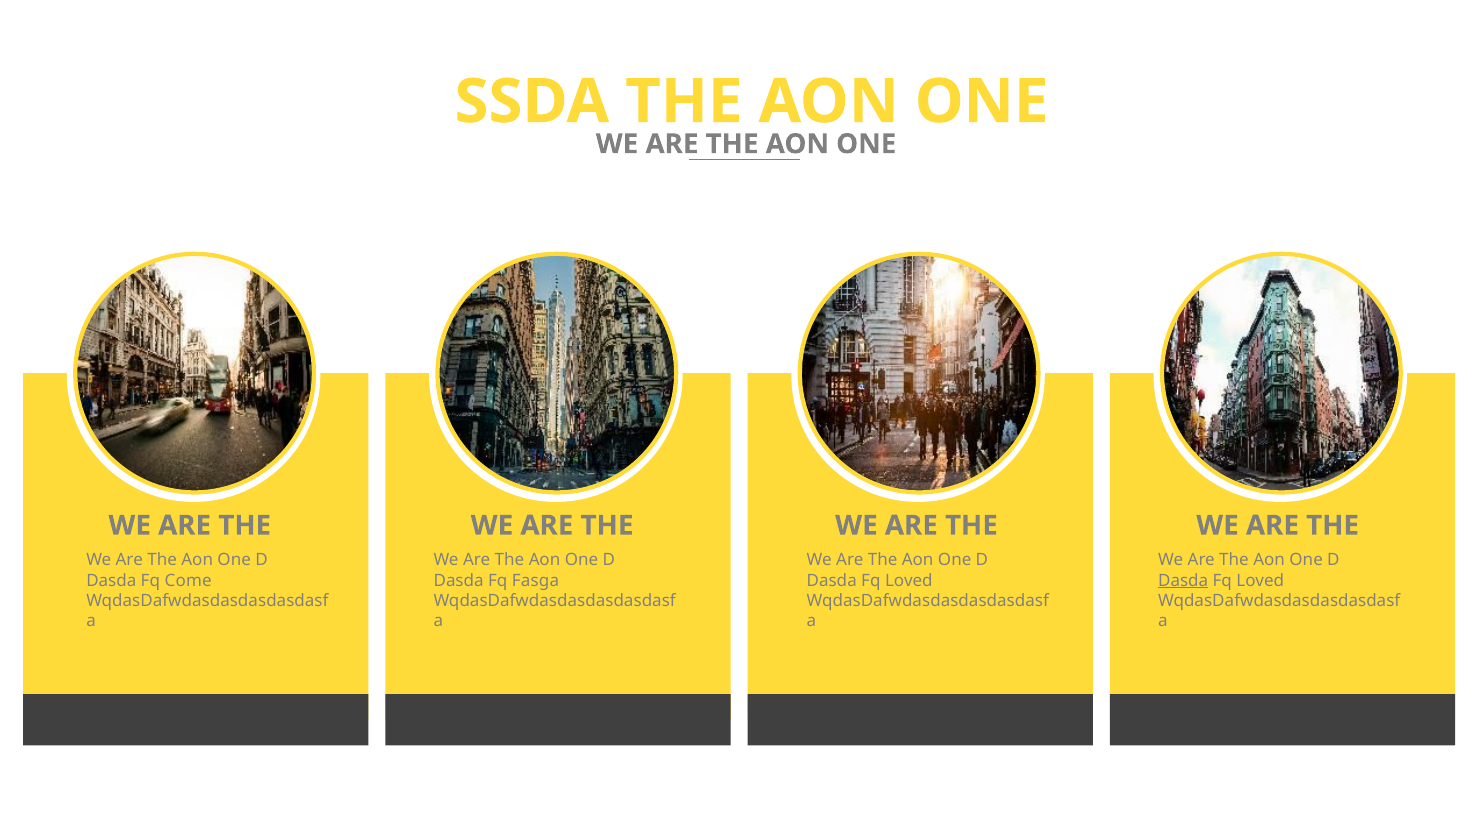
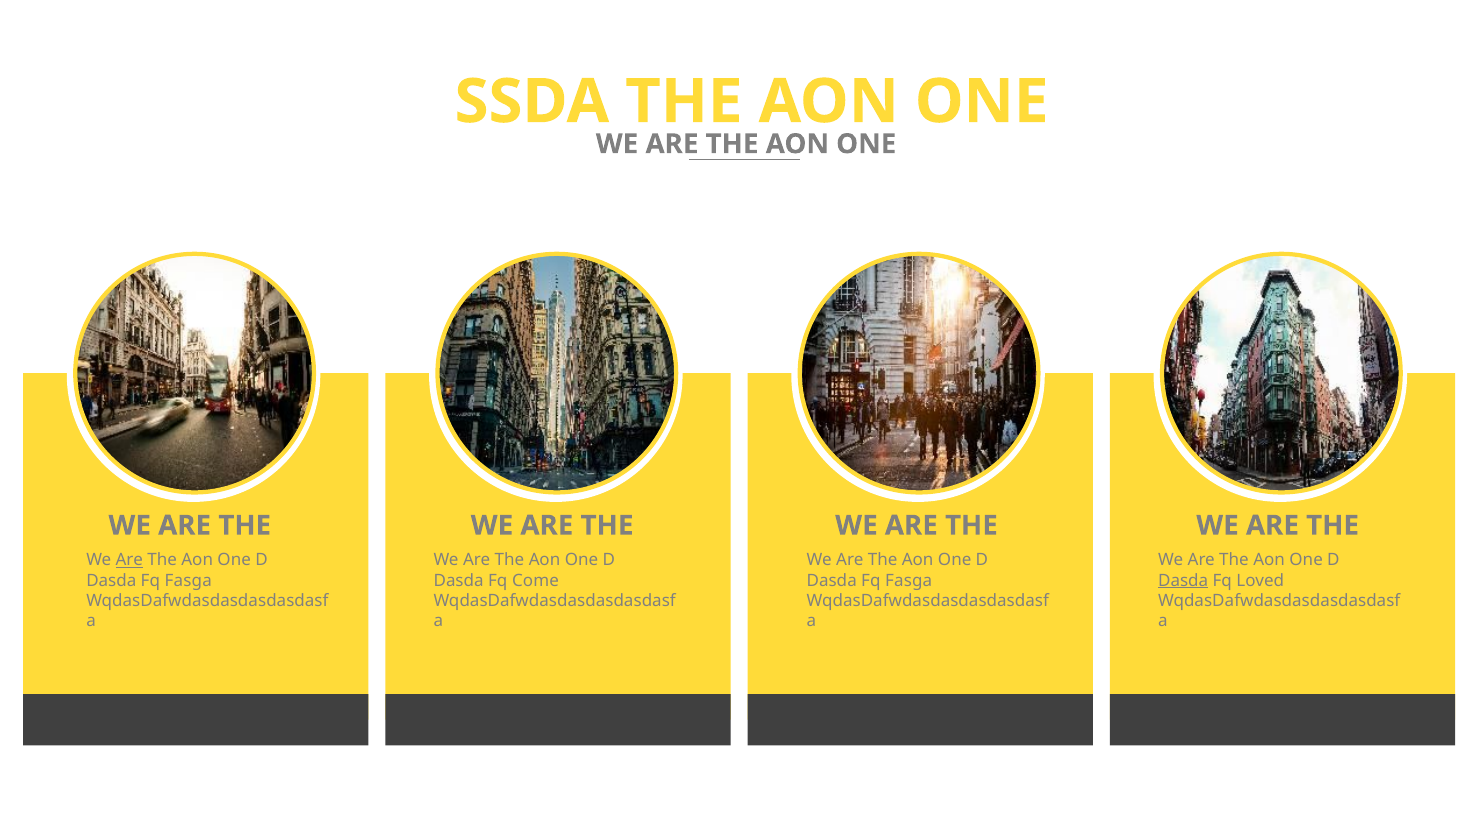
Are underline: none -> present (129, 560)
Come: Come -> Fasga (188, 581)
Fasga: Fasga -> Come (536, 581)
Loved: Loved -> Fasga (909, 581)
